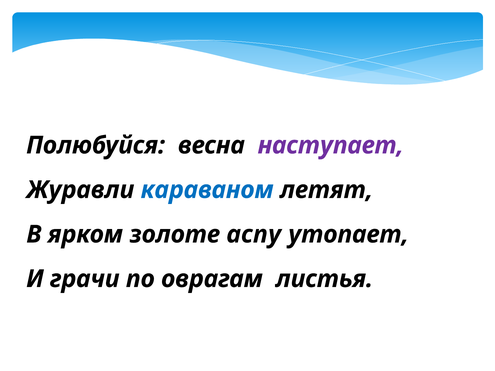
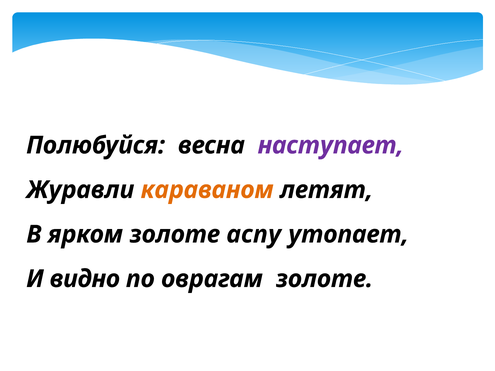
караваном colour: blue -> orange (207, 190)
грачи: грачи -> видно (85, 279)
оврагам листья: листья -> золоте (324, 279)
